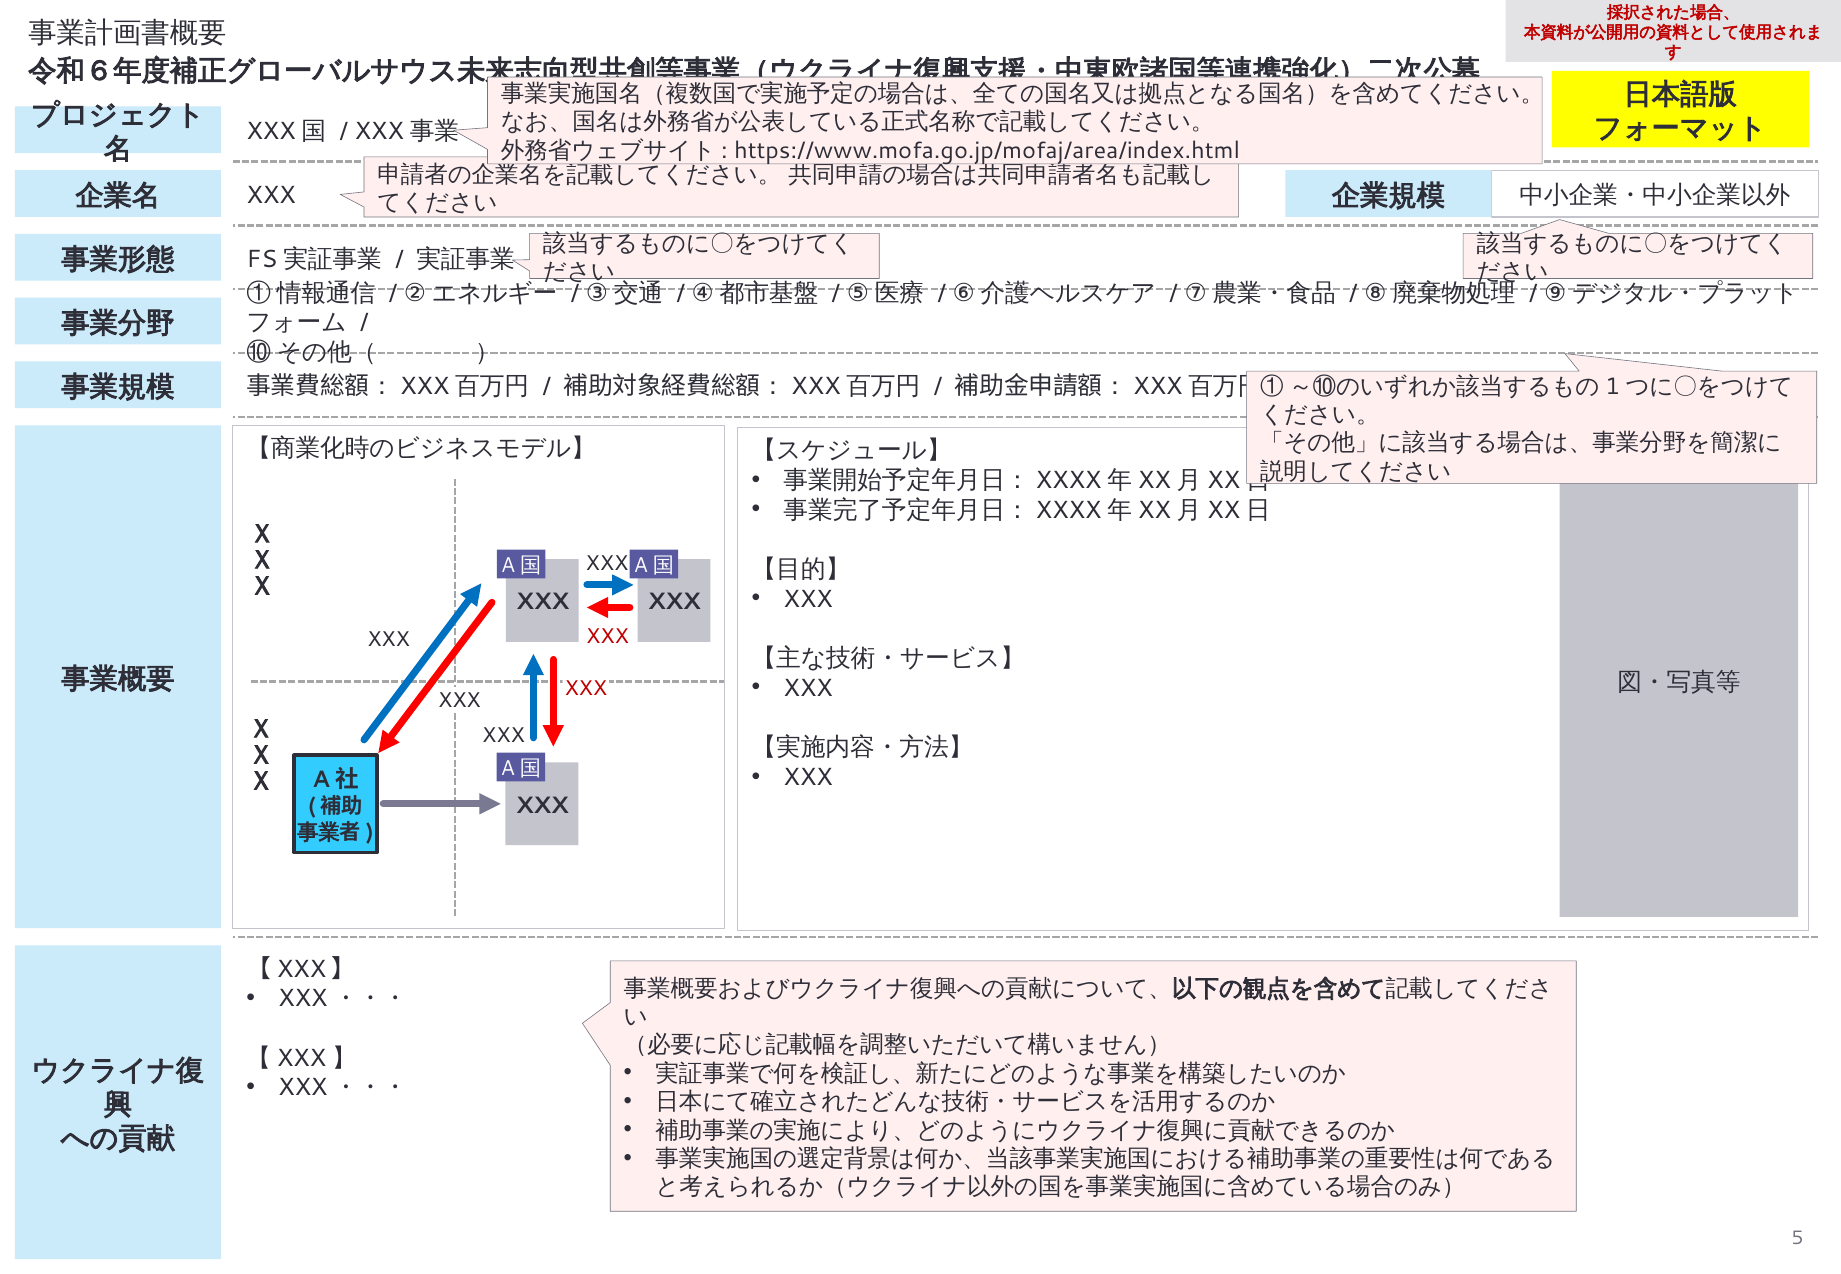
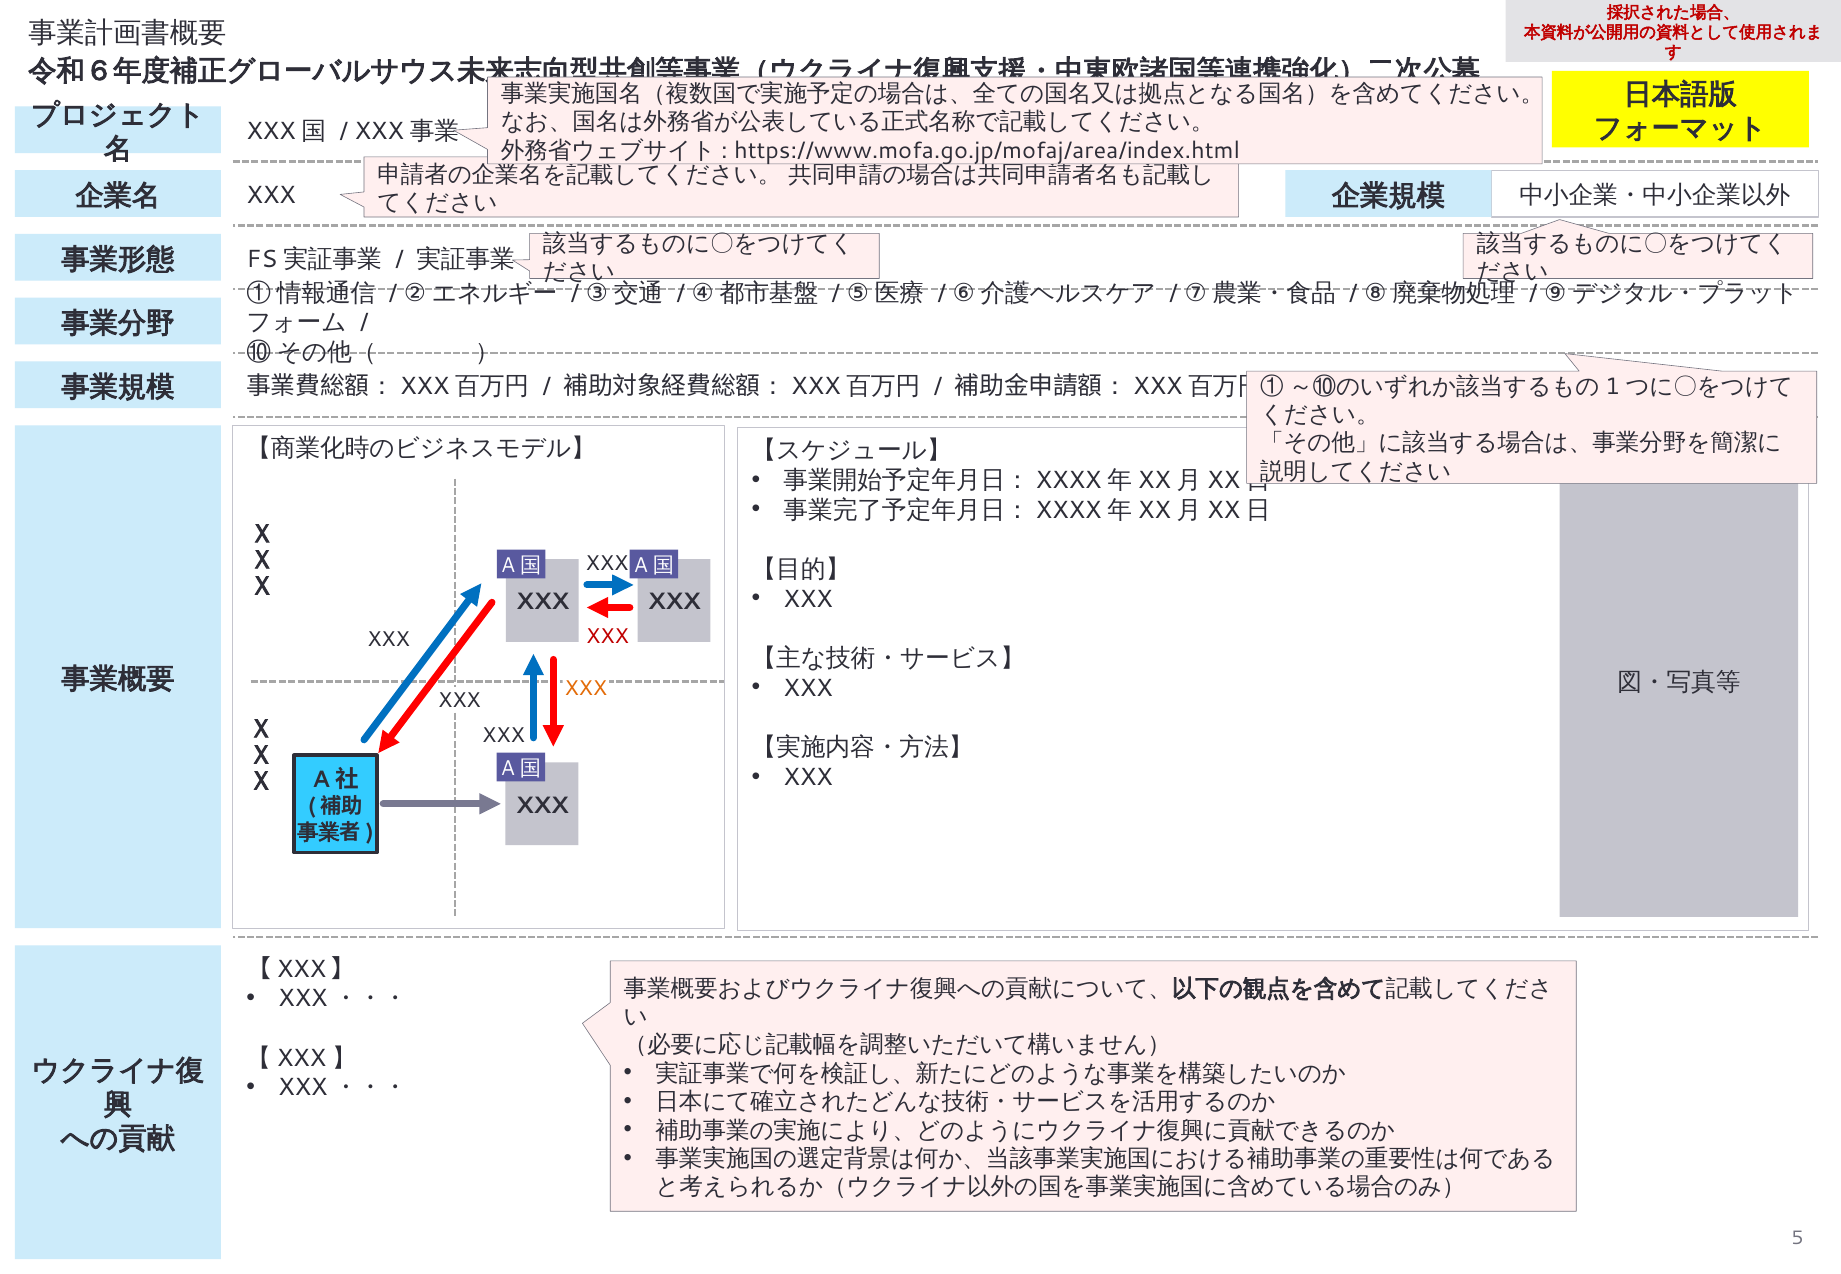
XXX colour: red -> orange (586, 689)
